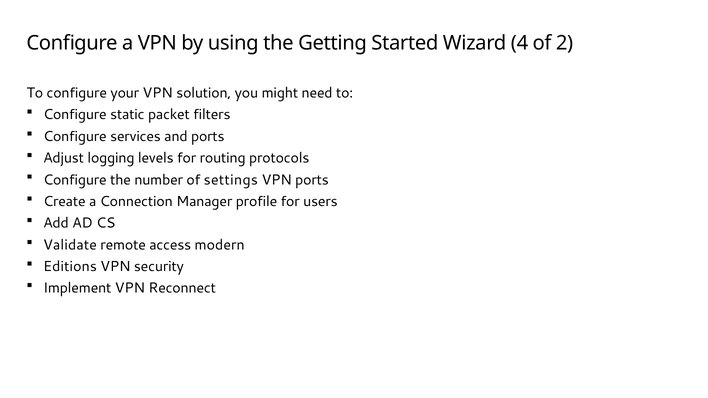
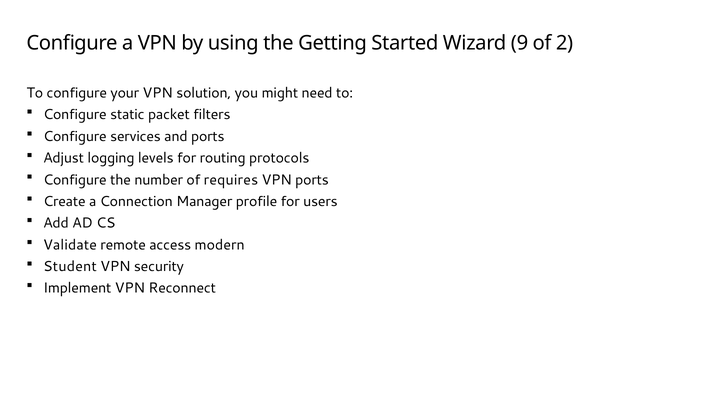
4: 4 -> 9 (519, 43)
settings: settings -> requires (231, 180)
Editions: Editions -> Student (70, 267)
